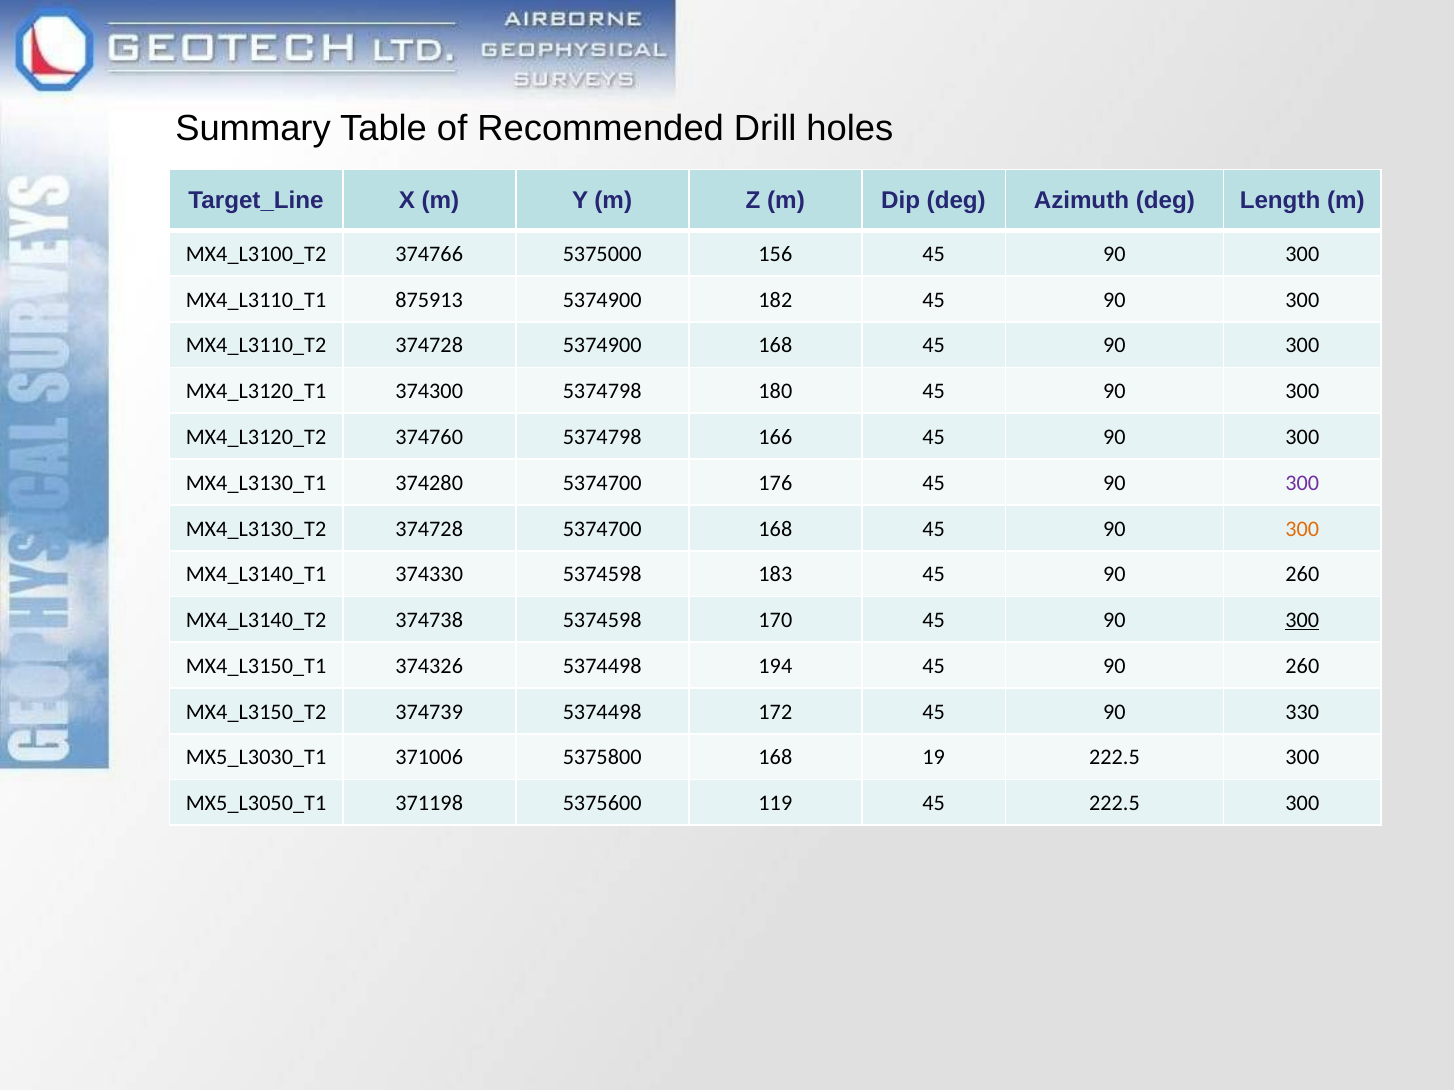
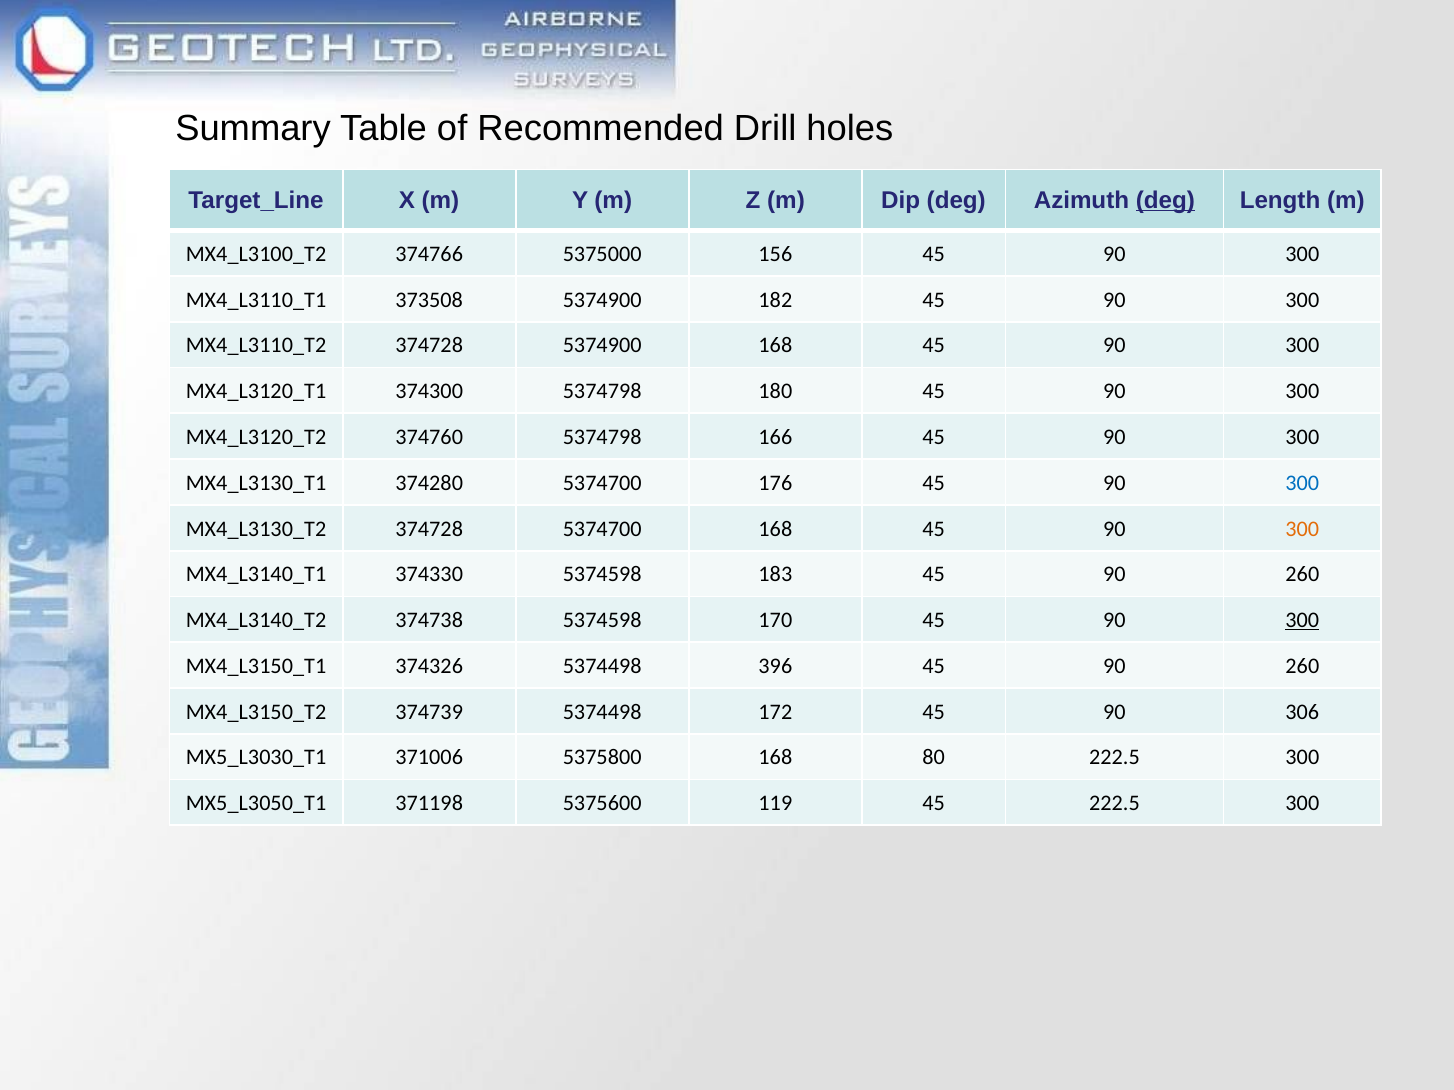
deg underline: none -> present (1165, 200)
875913: 875913 -> 373508 (429, 300)
300 colour: purple -> blue (1302, 483)
194: 194 -> 396 (775, 666)
330: 330 -> 306 (1302, 712)
19: 19 -> 80 (934, 758)
